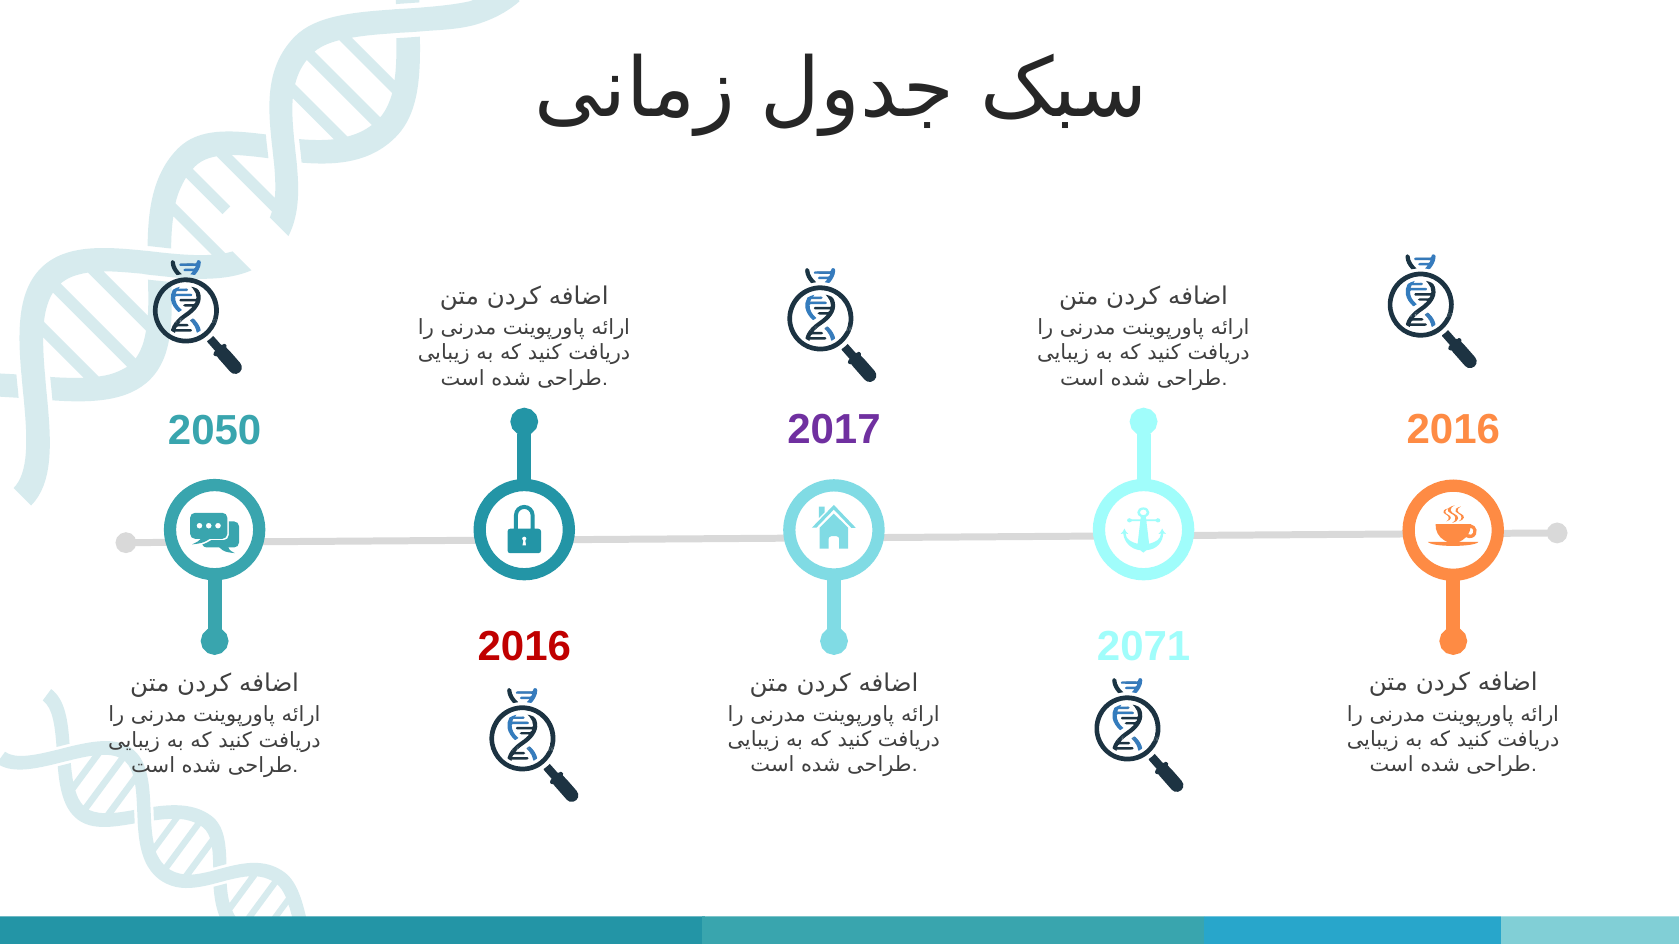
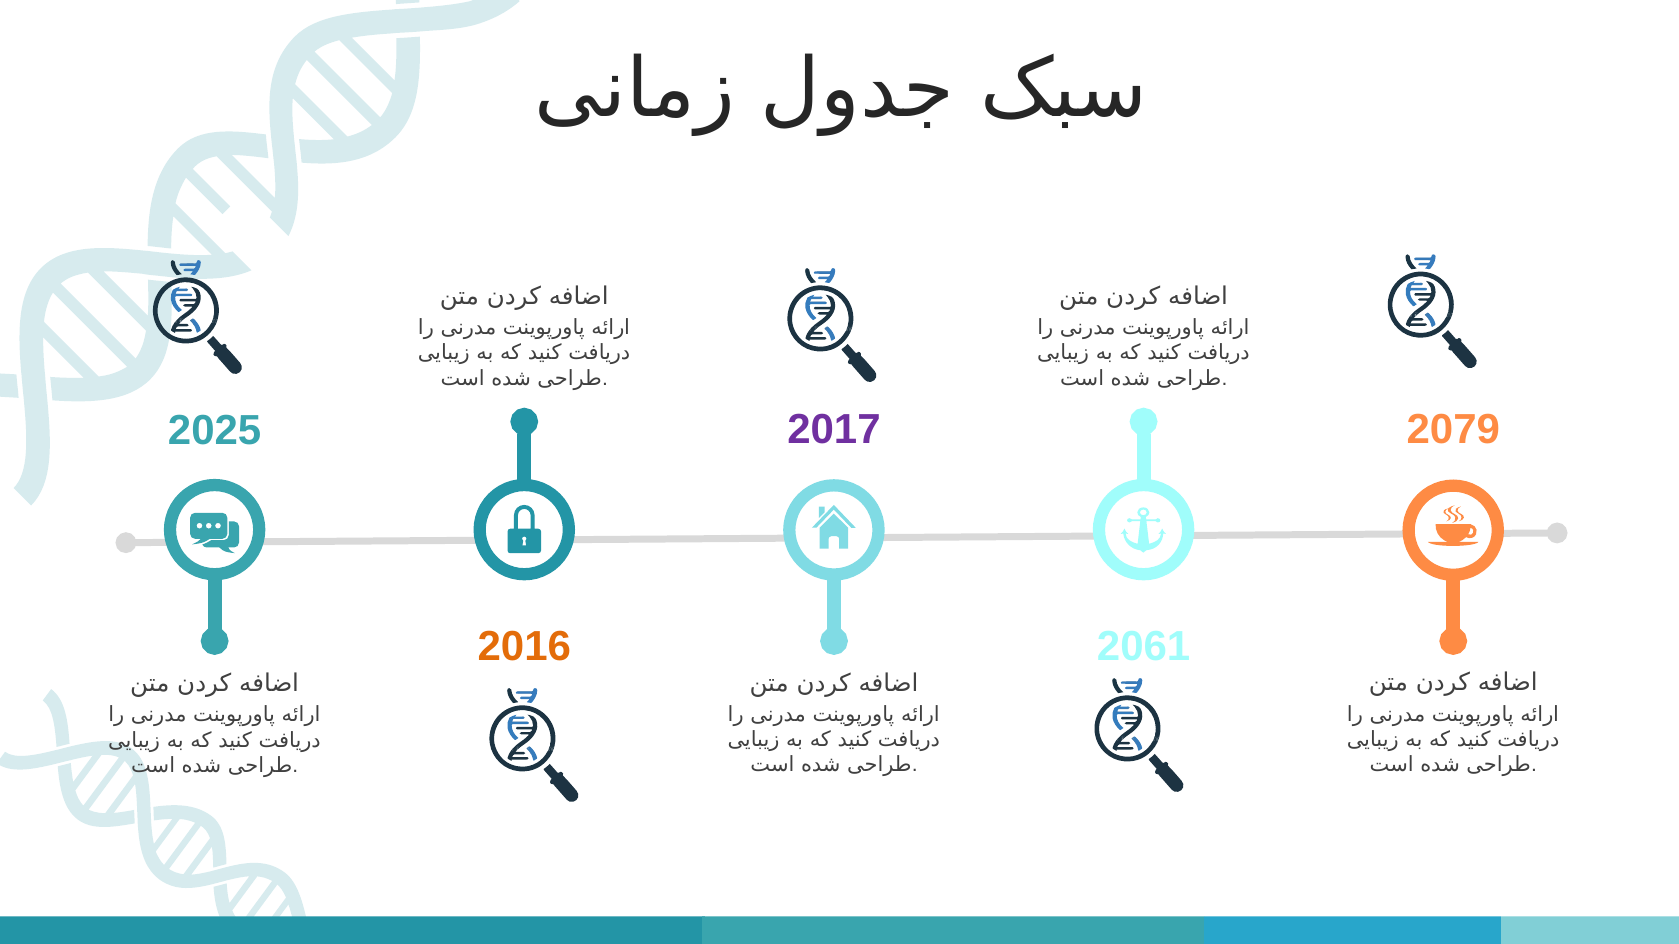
2016: 2016 -> 2079 (1453, 430)
2050: 2050 -> 2025 (215, 430)
2016 colour: red -> orange (524, 647)
2071: 2071 -> 2061 (1144, 647)
